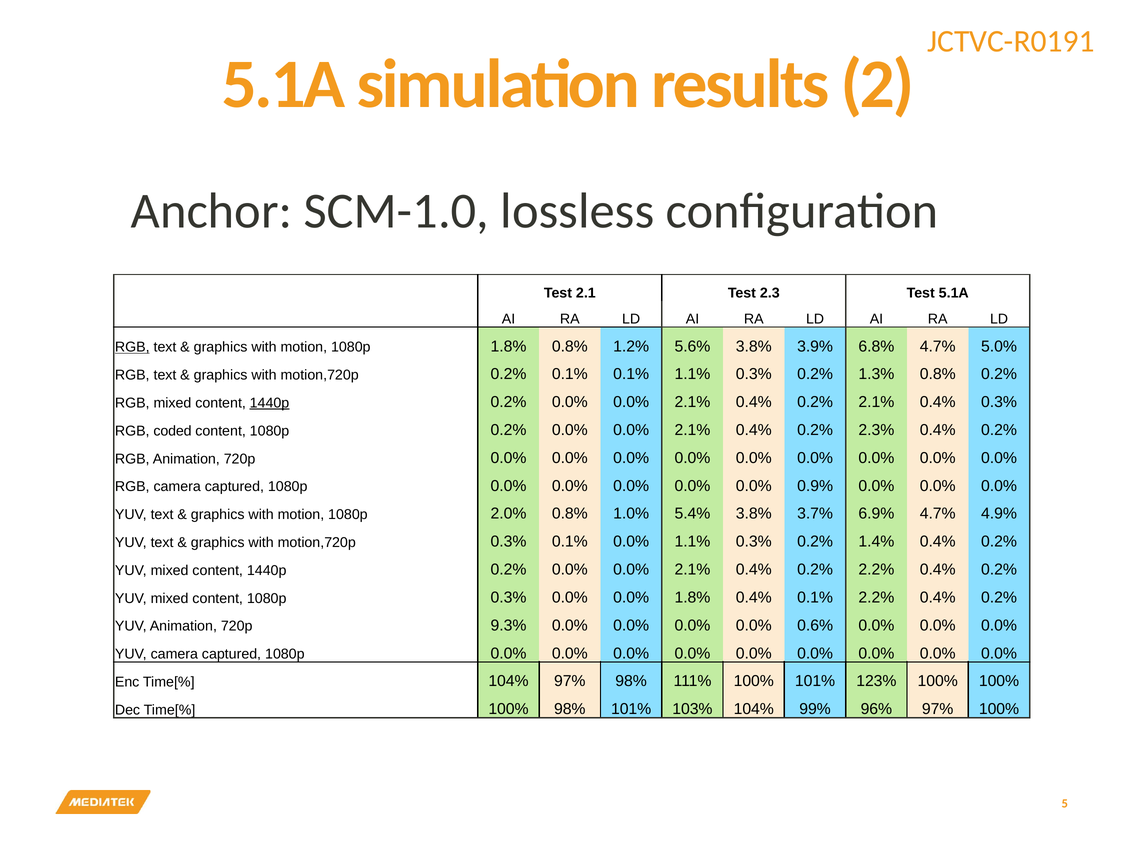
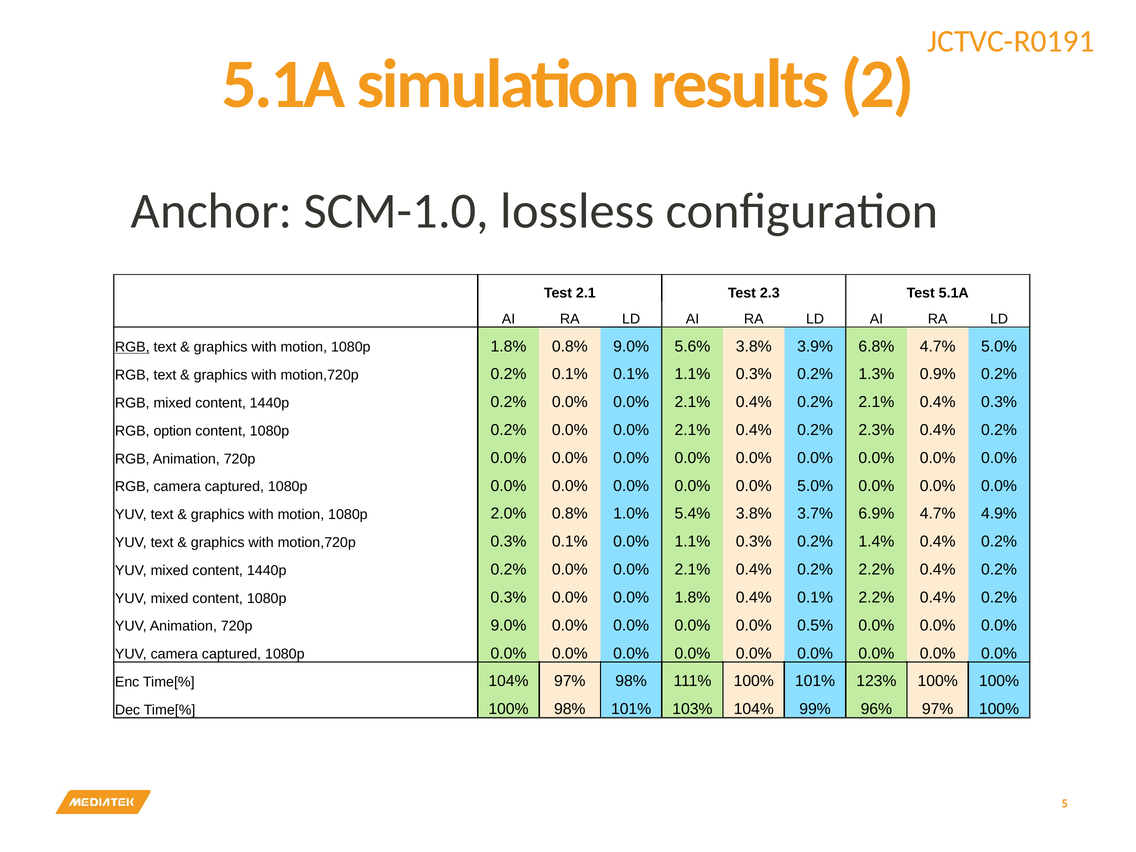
0.8% 1.2%: 1.2% -> 9.0% (631, 346)
1.3% 0.8%: 0.8% -> 0.9% (938, 374)
1440p underline: present -> none (269, 403)
coded: coded -> option (173, 431)
0.0% 0.9%: 0.9% -> 5.0% (815, 486)
720p 9.3%: 9.3% -> 9.0% (509, 625)
0.6%: 0.6% -> 0.5% (815, 625)
